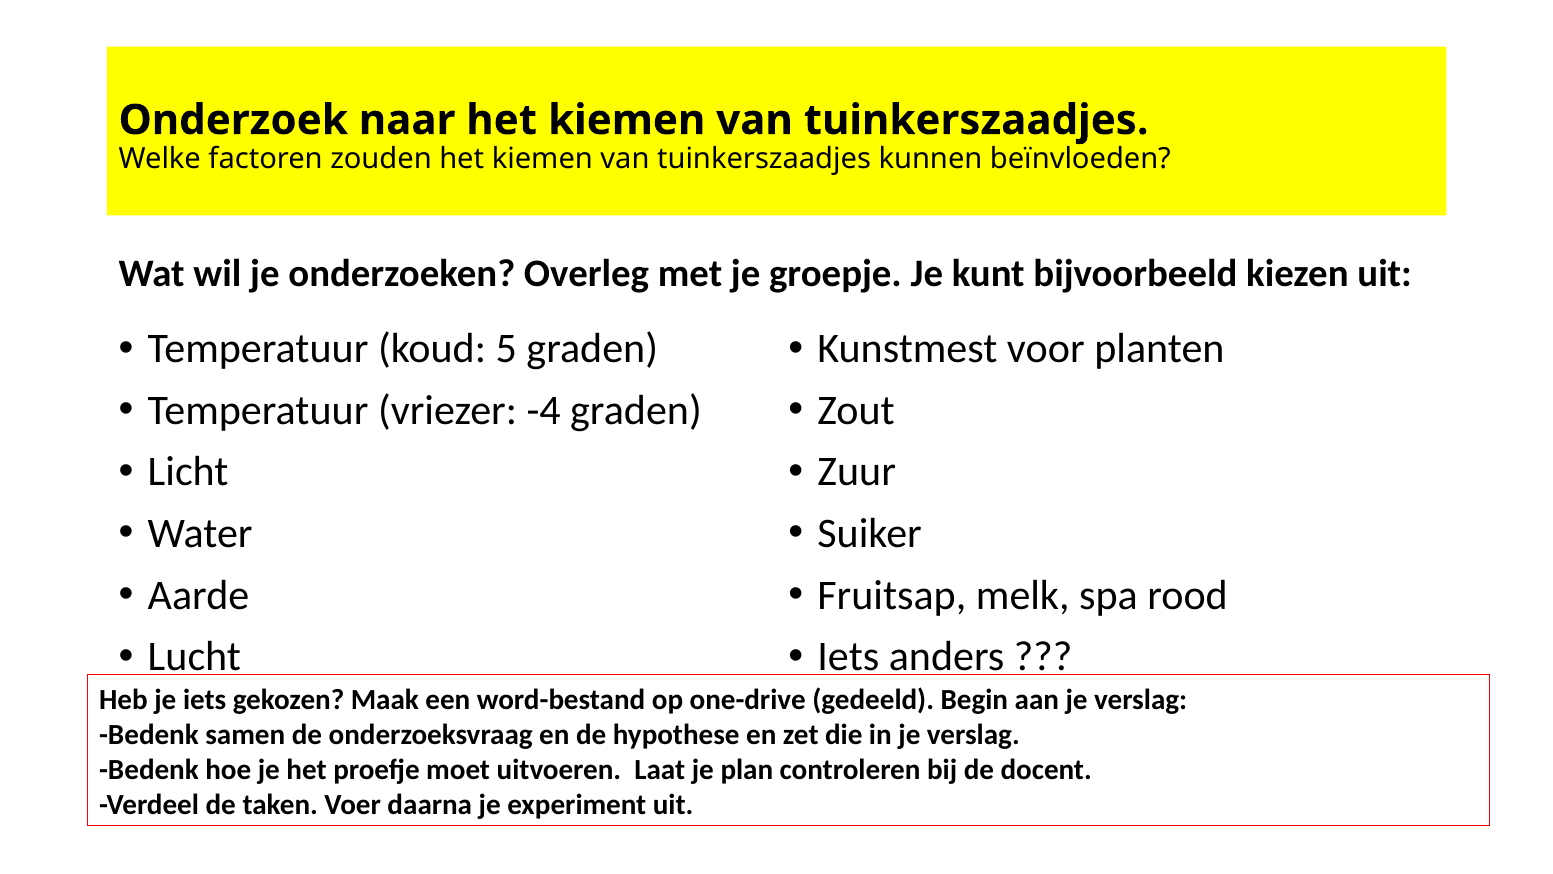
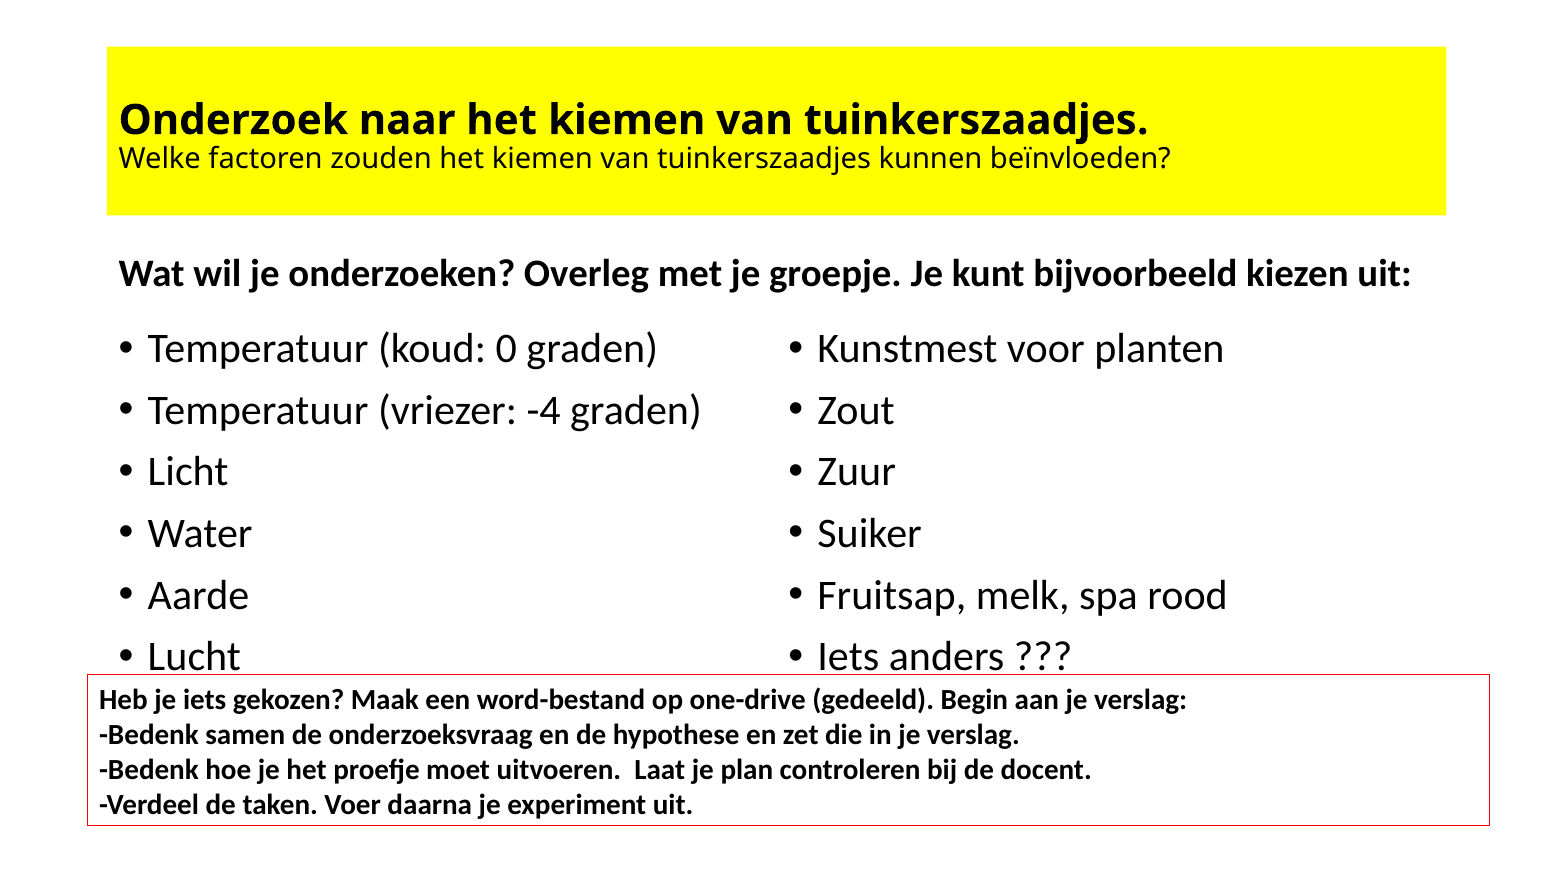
5: 5 -> 0 (506, 349)
